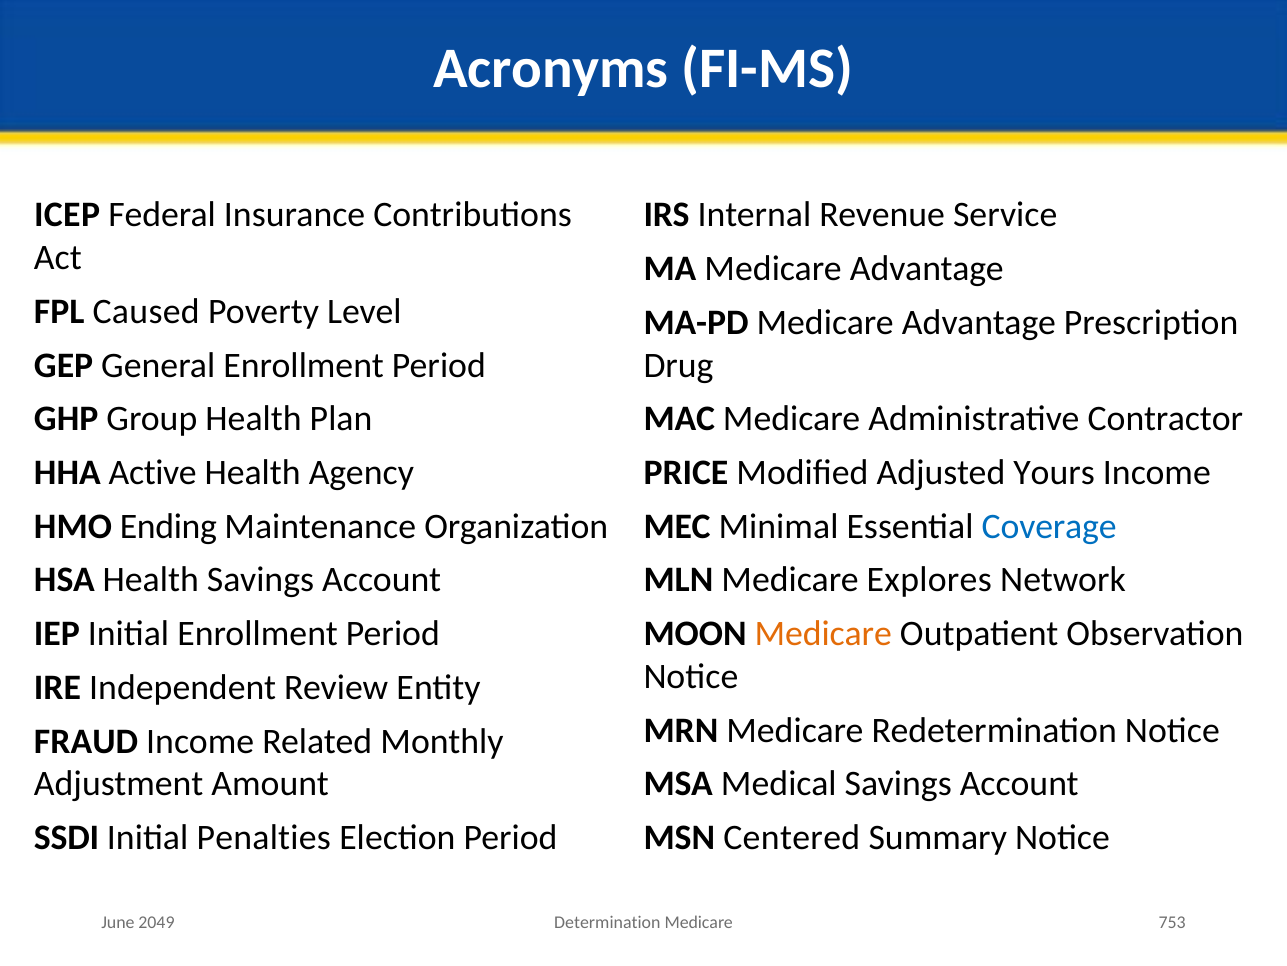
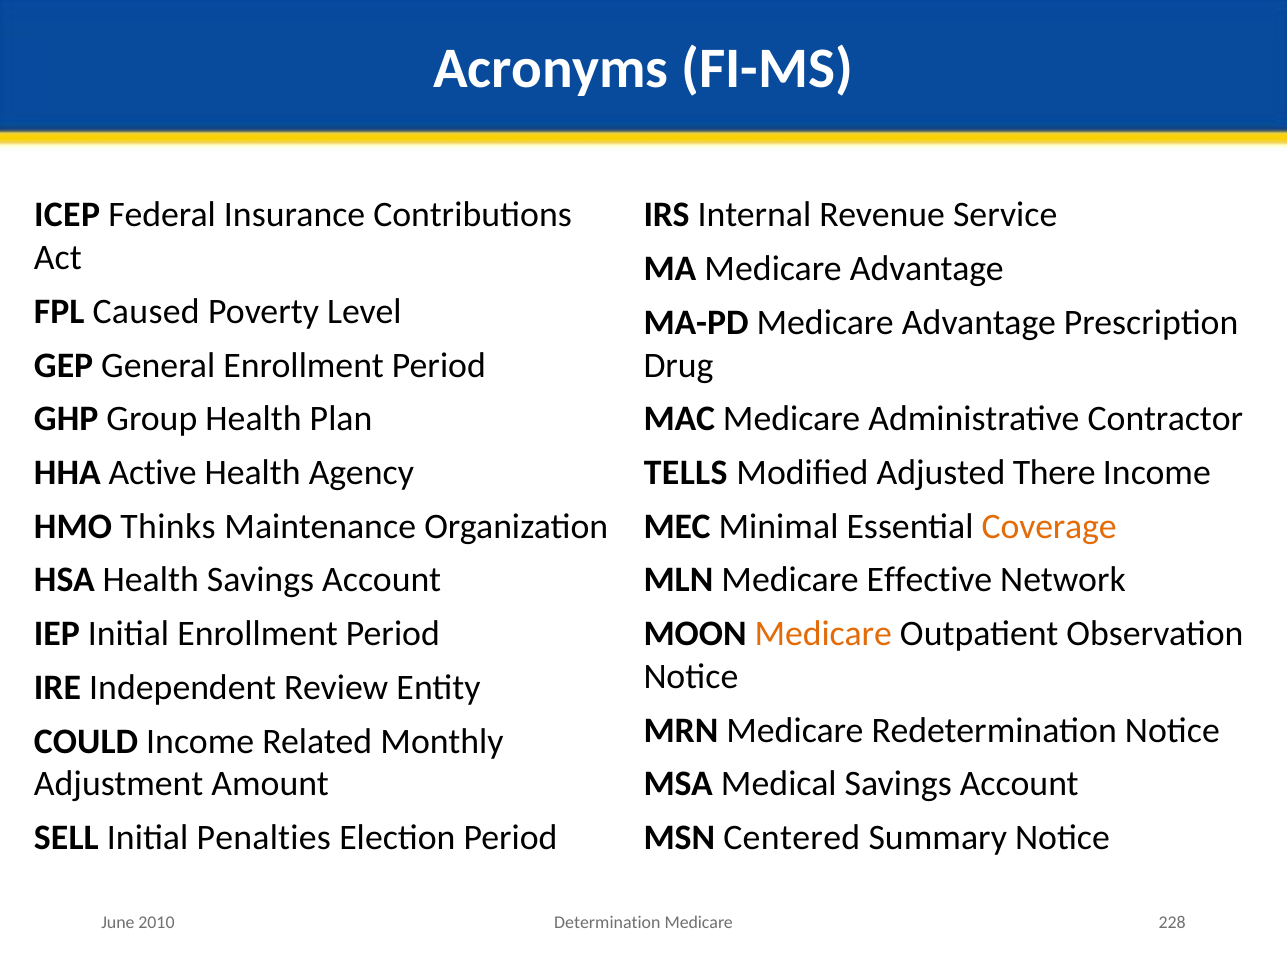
PRICE: PRICE -> TELLS (686, 472)
Yours: Yours -> There (1054, 472)
Ending: Ending -> Thinks (168, 526)
Coverage colour: blue -> orange (1049, 526)
Explores: Explores -> Effective (929, 580)
FRAUD: FRAUD -> COULD (86, 741)
SSDI: SSDI -> SELL (66, 837)
2049: 2049 -> 2010 (156, 922)
753: 753 -> 228 (1172, 921)
